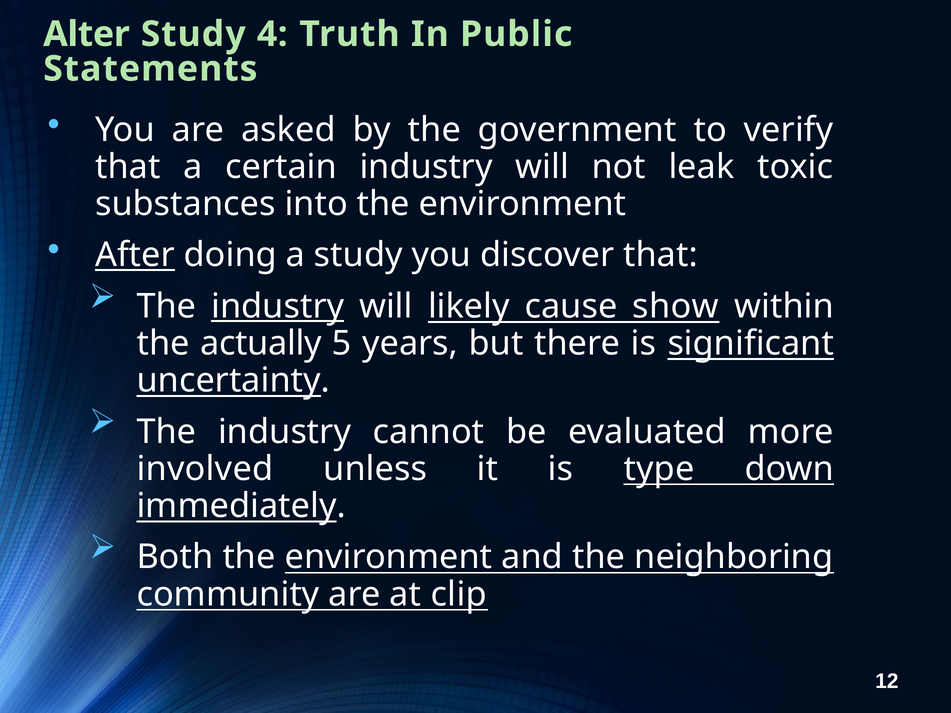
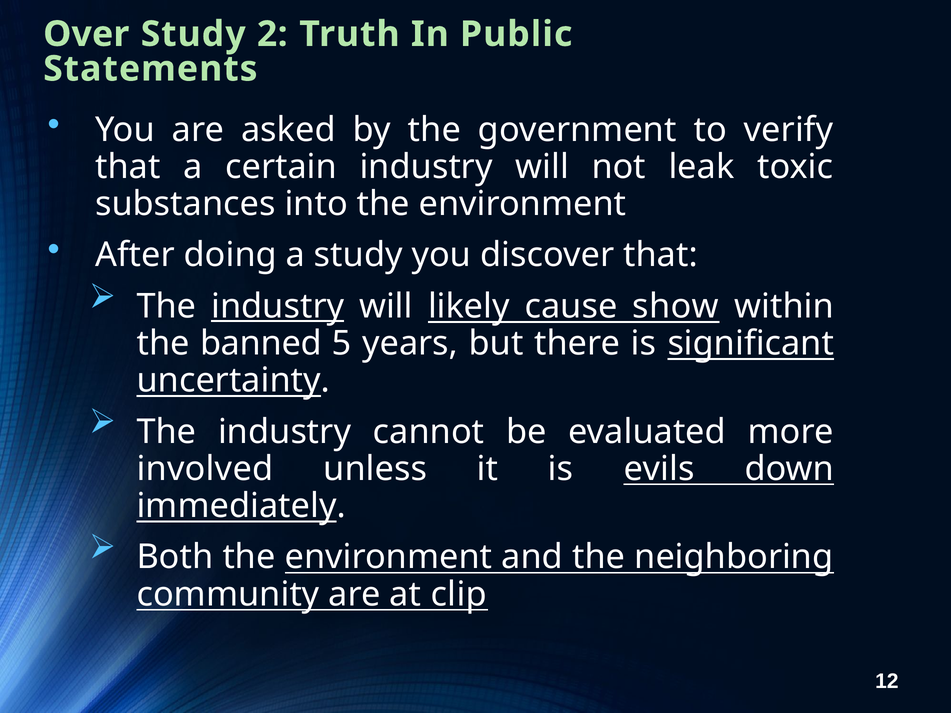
Alter: Alter -> Over (86, 34)
4: 4 -> 2 (272, 34)
After underline: present -> none (135, 255)
actually: actually -> banned (261, 344)
type: type -> evils (659, 469)
